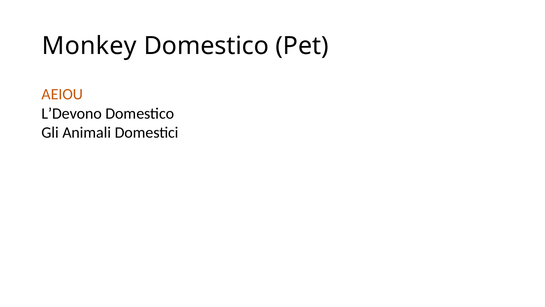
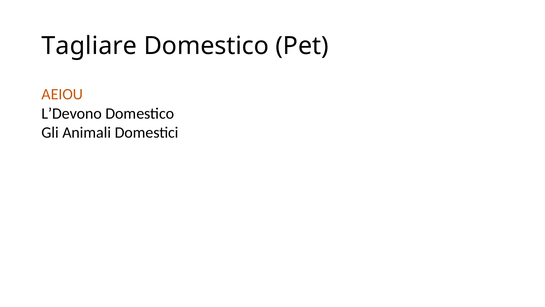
Monkey: Monkey -> Tagliare (89, 46)
